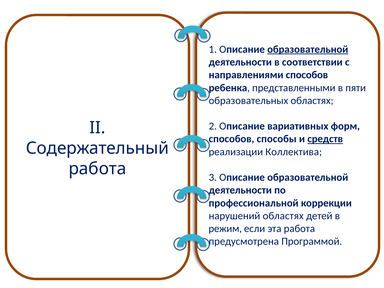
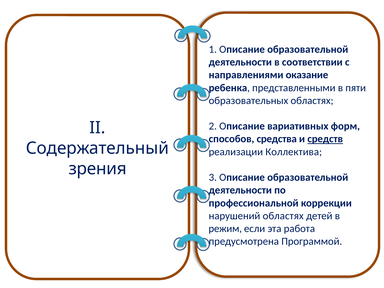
образовательной underline: present -> none (308, 49)
направлениями способов: способов -> оказание (307, 75)
способы: способы -> средства (277, 139)
работа: работа -> зрения (98, 169)
